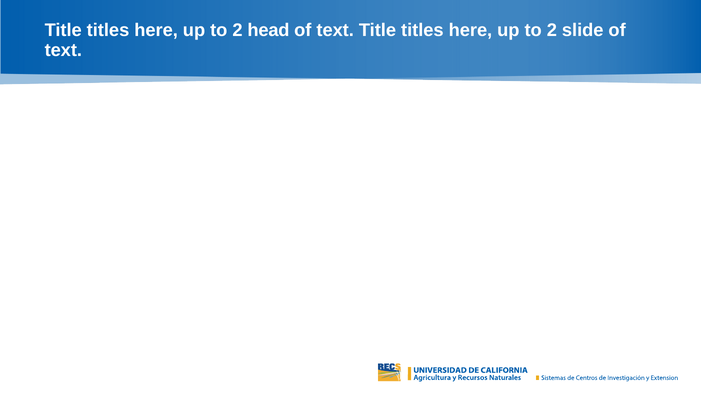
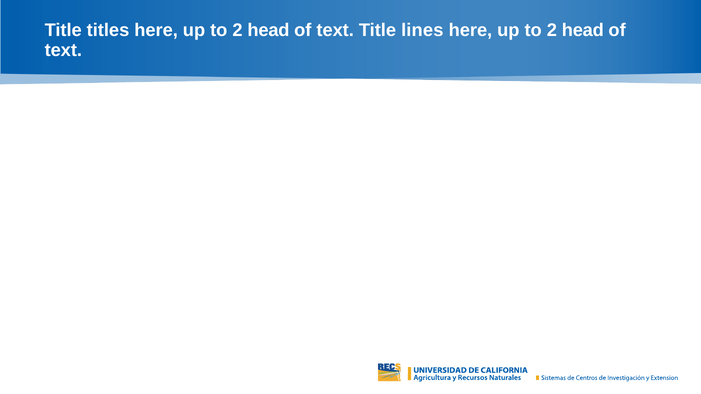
text Title titles: titles -> lines (422, 30)
slide: slide -> head (583, 30)
